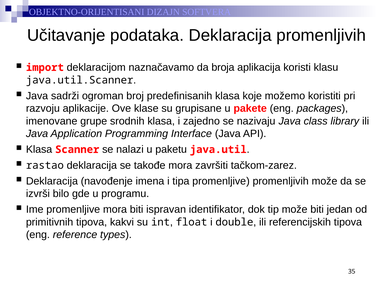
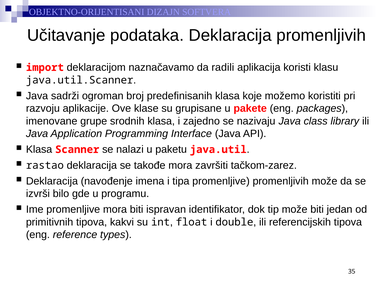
broja: broja -> radili (223, 67)
